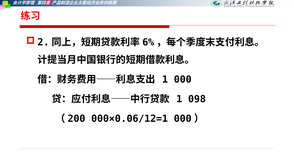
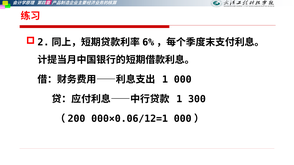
098: 098 -> 300 (197, 99)
